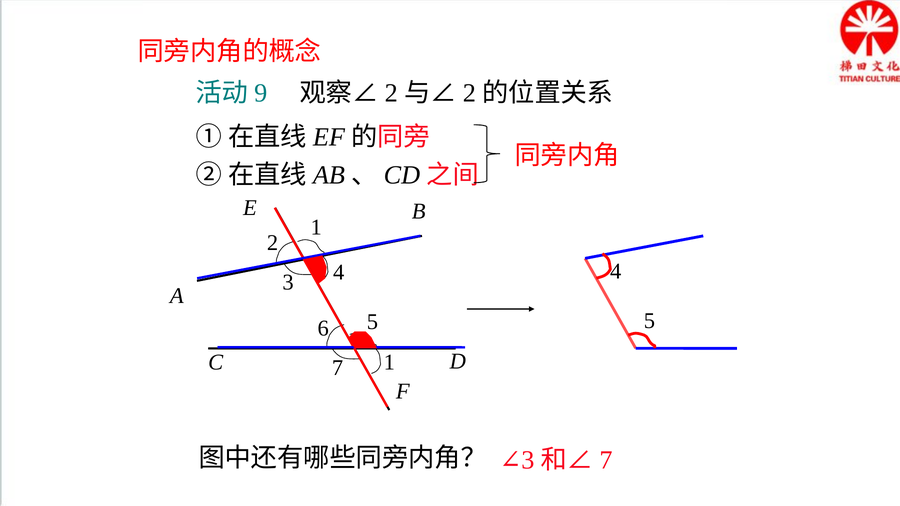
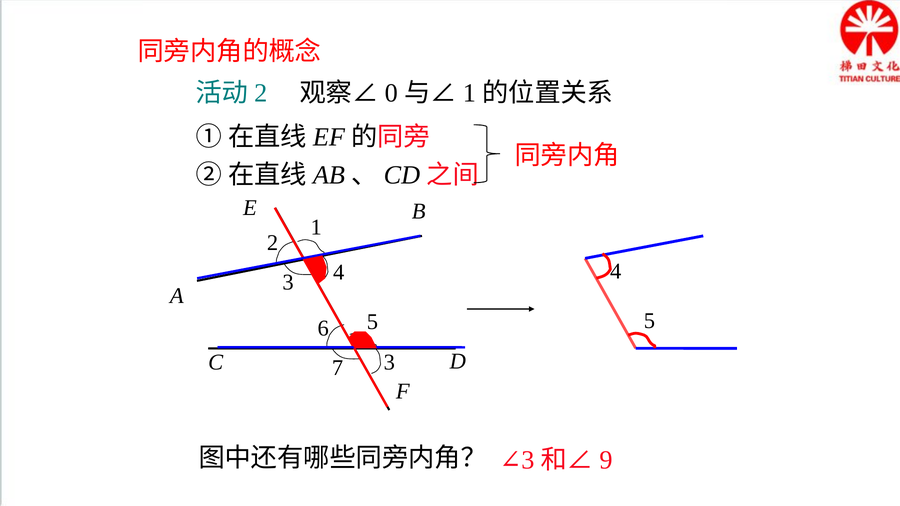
9: 9 -> 2 (261, 93)
2: 2 -> 0 (391, 93)
2: 2 -> 1 (469, 93)
7 1: 1 -> 3 (389, 362)
7: 7 -> 9 (606, 460)
